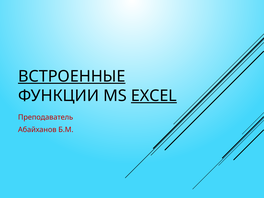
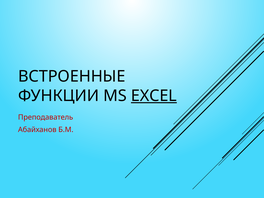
ВСТРОЕННЫЕ underline: present -> none (72, 76)
